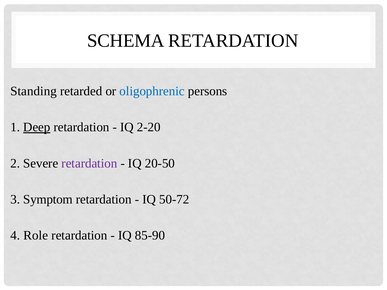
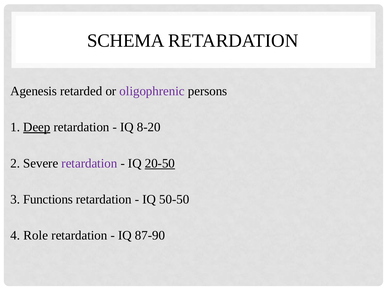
Standing: Standing -> Agenesis (34, 91)
oligophrenic colour: blue -> purple (152, 91)
2-20: 2-20 -> 8-20 (149, 127)
20-50 underline: none -> present (160, 163)
Symptom: Symptom -> Functions (48, 200)
50-72: 50-72 -> 50-50 (174, 200)
85-90: 85-90 -> 87-90 (150, 236)
